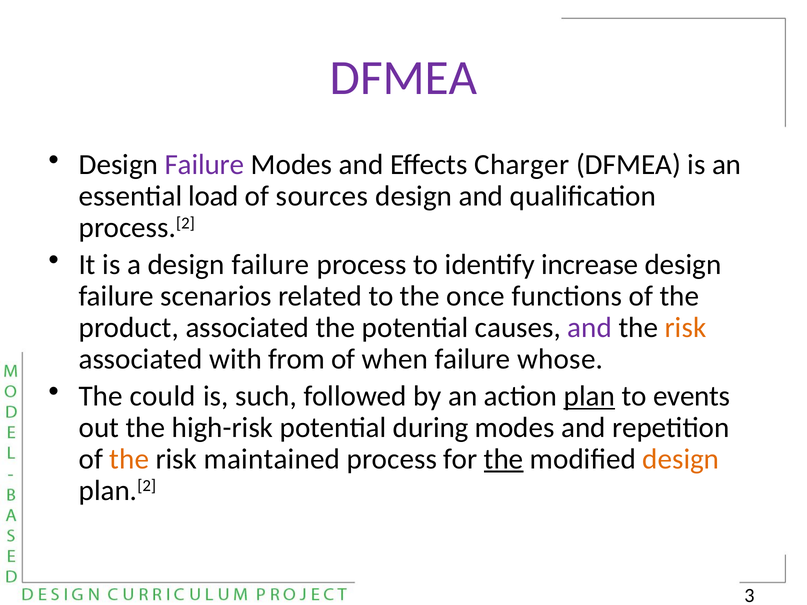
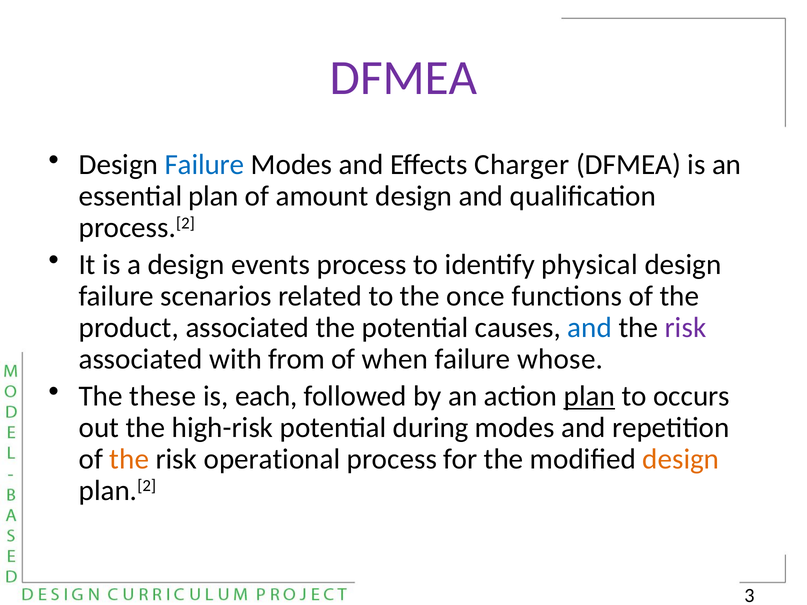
Failure colour: purple -> blue (205, 165)
essential load: load -> plan (214, 196)
sources: sources -> amount (322, 196)
a design failure: failure -> events (271, 265)
increase: increase -> physical (590, 265)
and colour: purple -> blue (590, 328)
risk colour: orange -> purple (686, 328)
could: could -> these (163, 396)
such: such -> each (266, 396)
events: events -> occurs (691, 396)
maintained: maintained -> operational (272, 459)
the underline: present -> none (504, 459)
